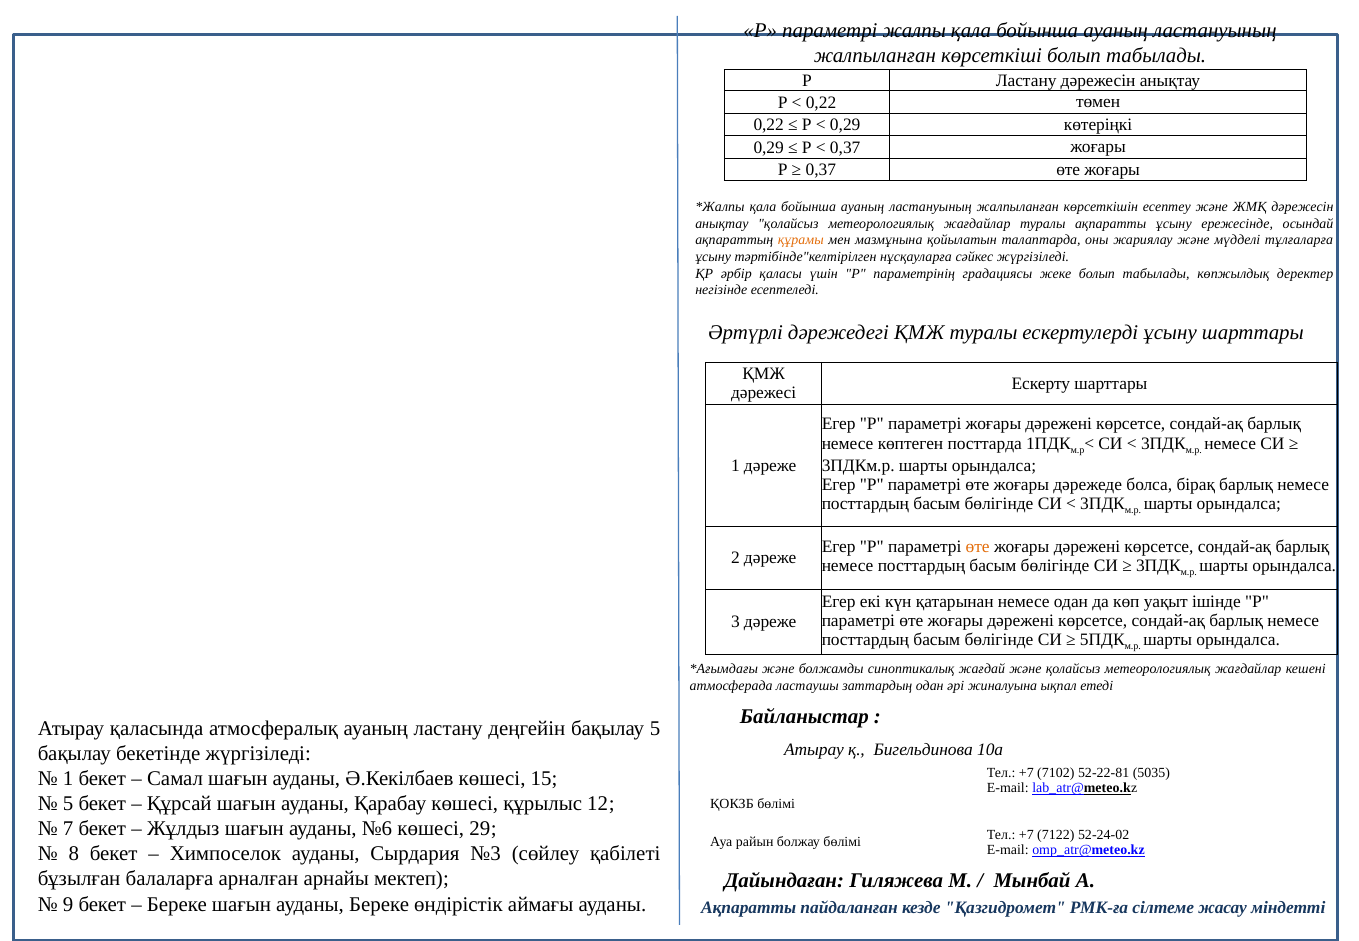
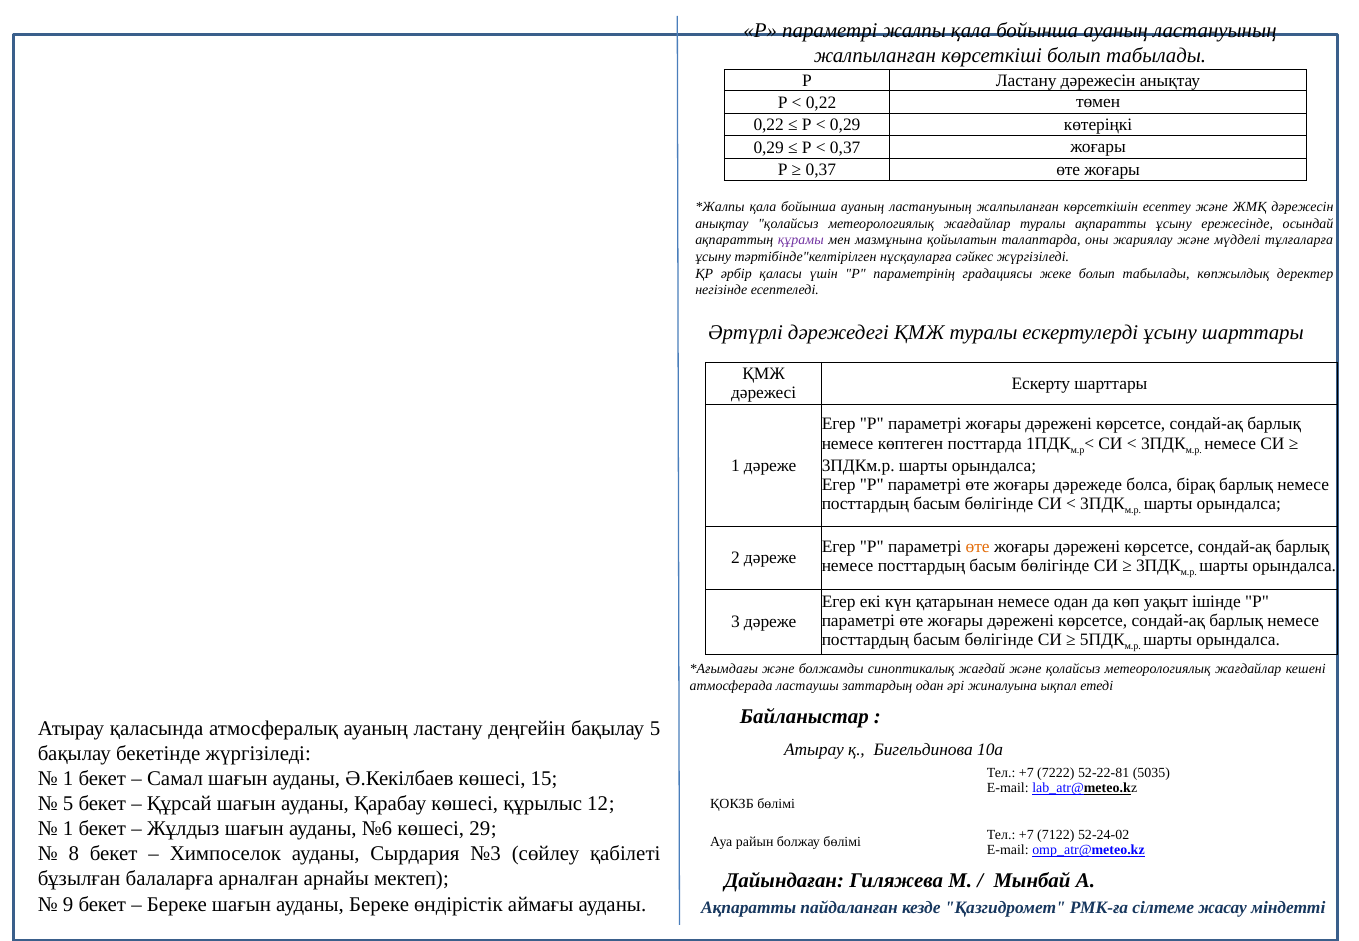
құрамы colour: orange -> purple (801, 240)
7102: 7102 -> 7222 (1056, 772)
7: 7 -> 1 (68, 829)
